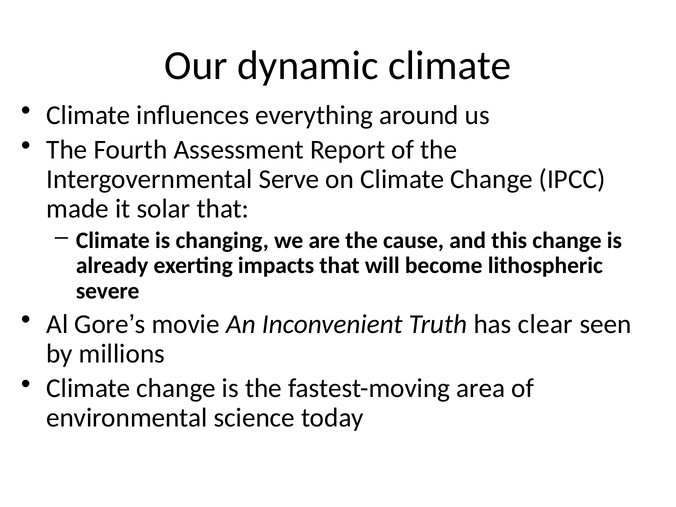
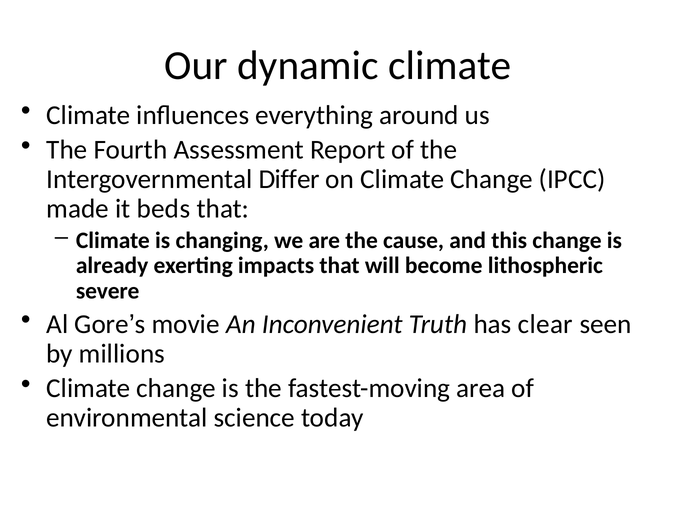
Serve: Serve -> Differ (289, 179)
solar: solar -> beds (163, 209)
